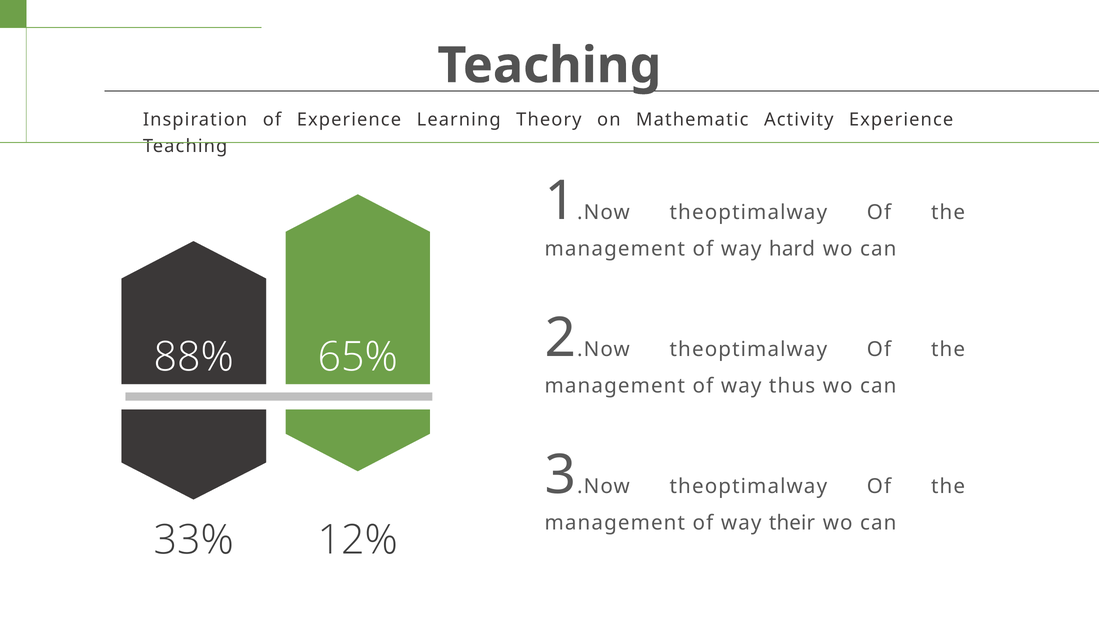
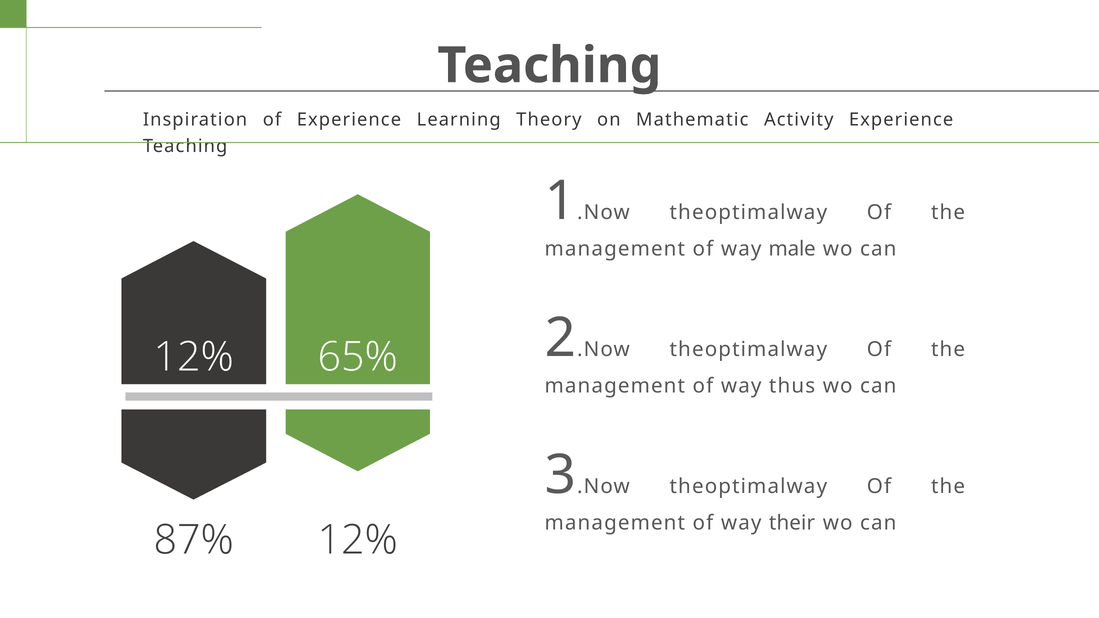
hard: hard -> male (792, 249)
88%: 88% -> 12% (194, 357)
33%: 33% -> 87% (194, 540)
